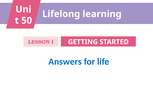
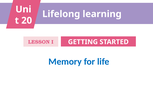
50: 50 -> 20 (27, 21)
Answers: Answers -> Memory (65, 62)
